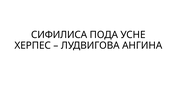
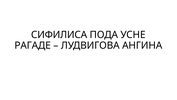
ХЕРПЕС: ХЕРПЕС -> РАГАДЕ (33, 45)
